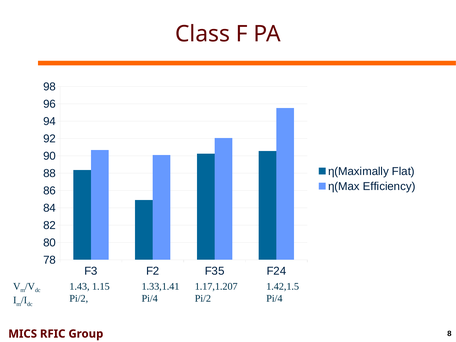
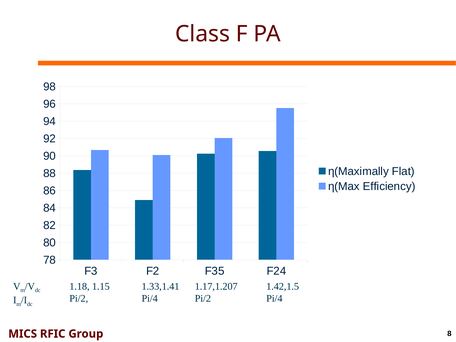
1.43: 1.43 -> 1.18 (79, 286)
